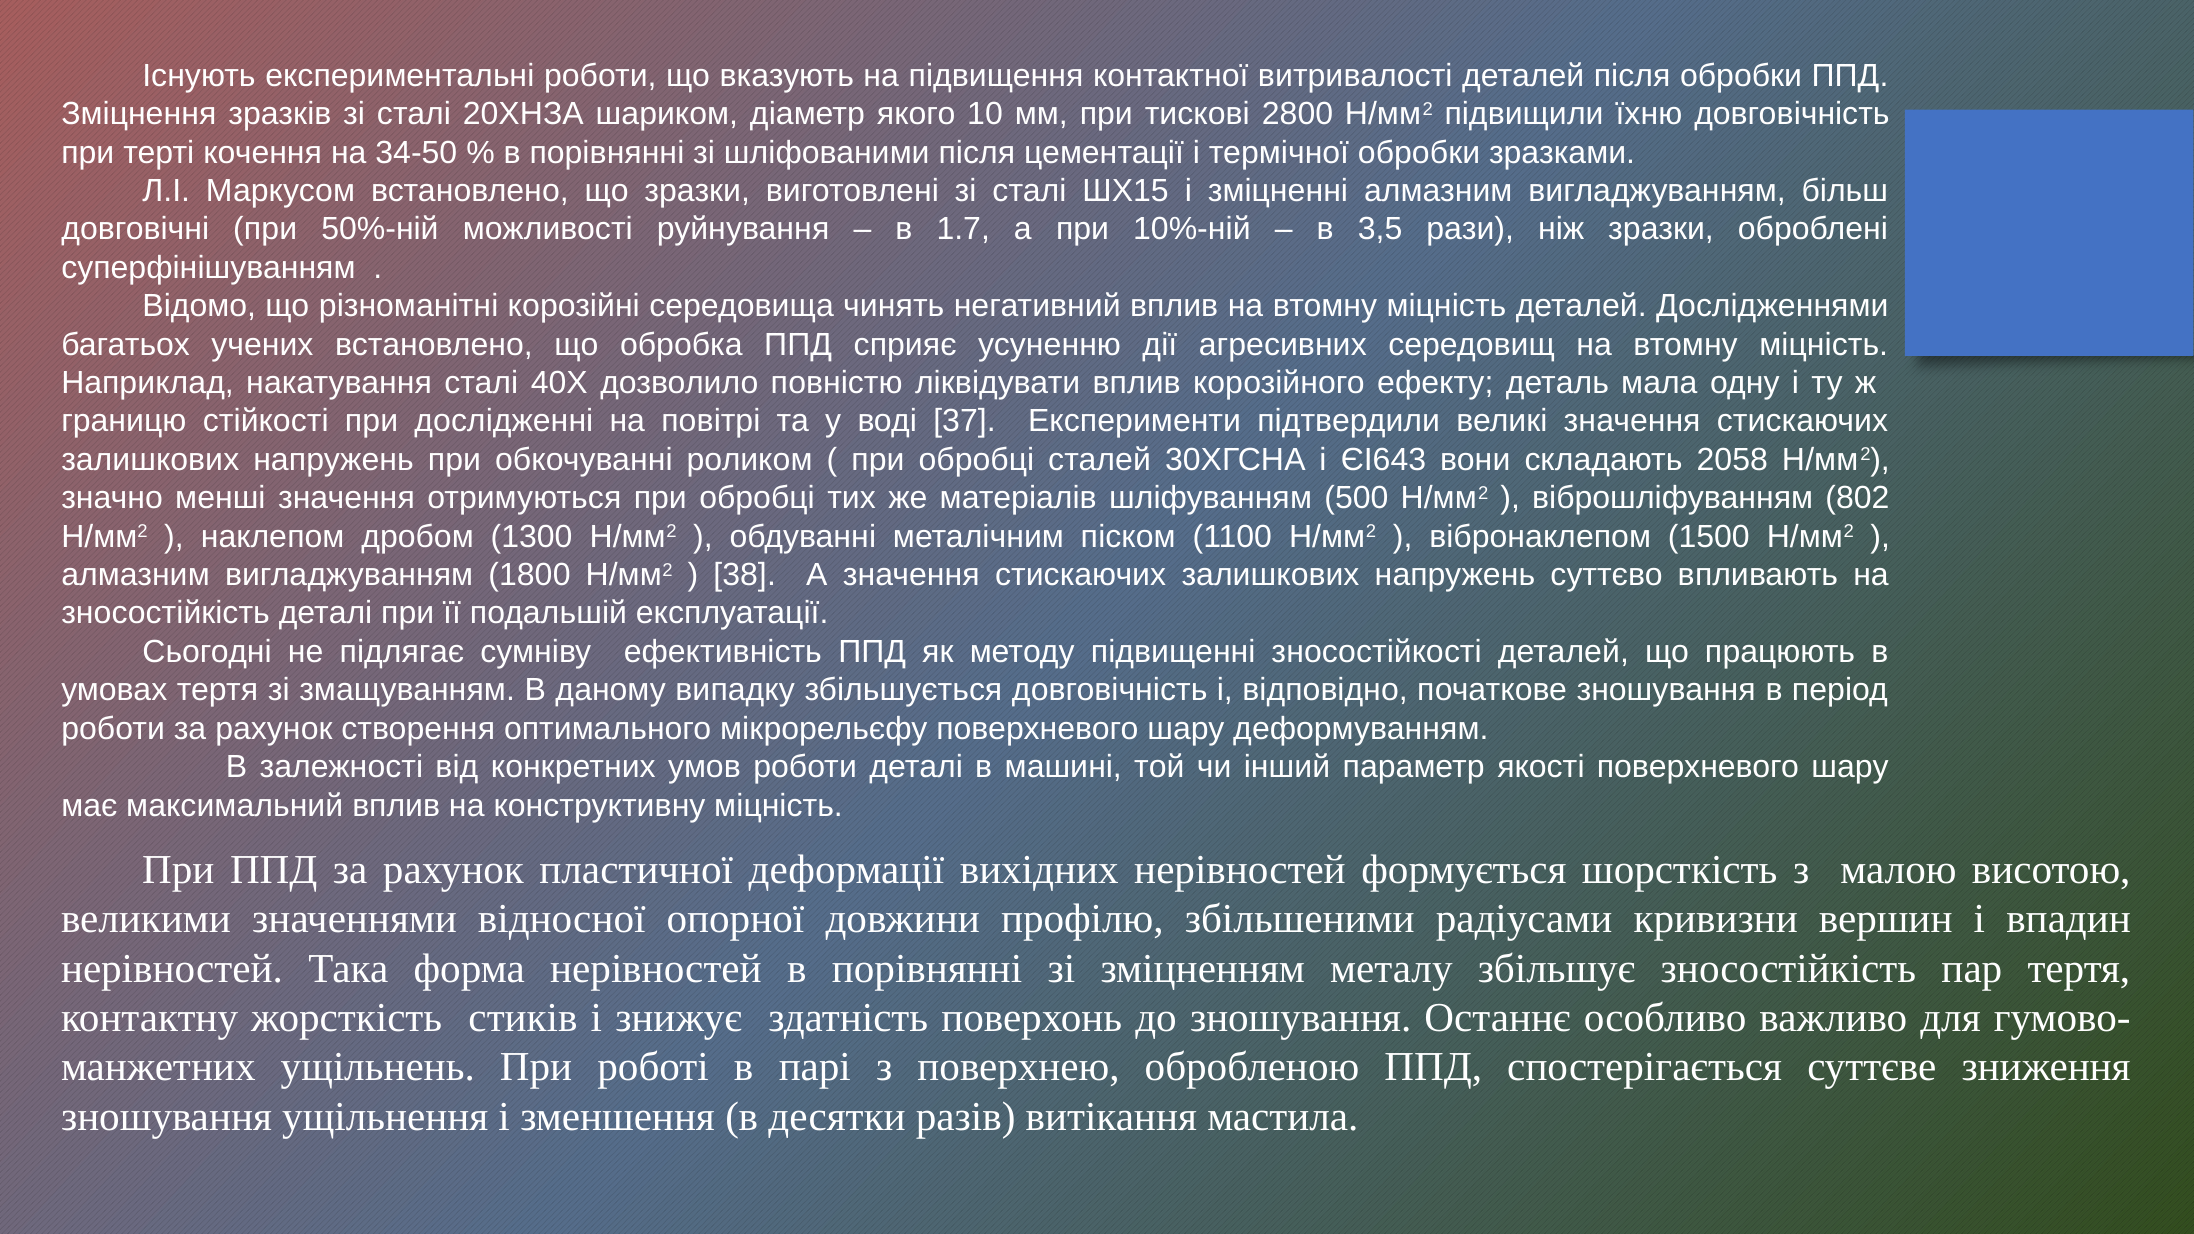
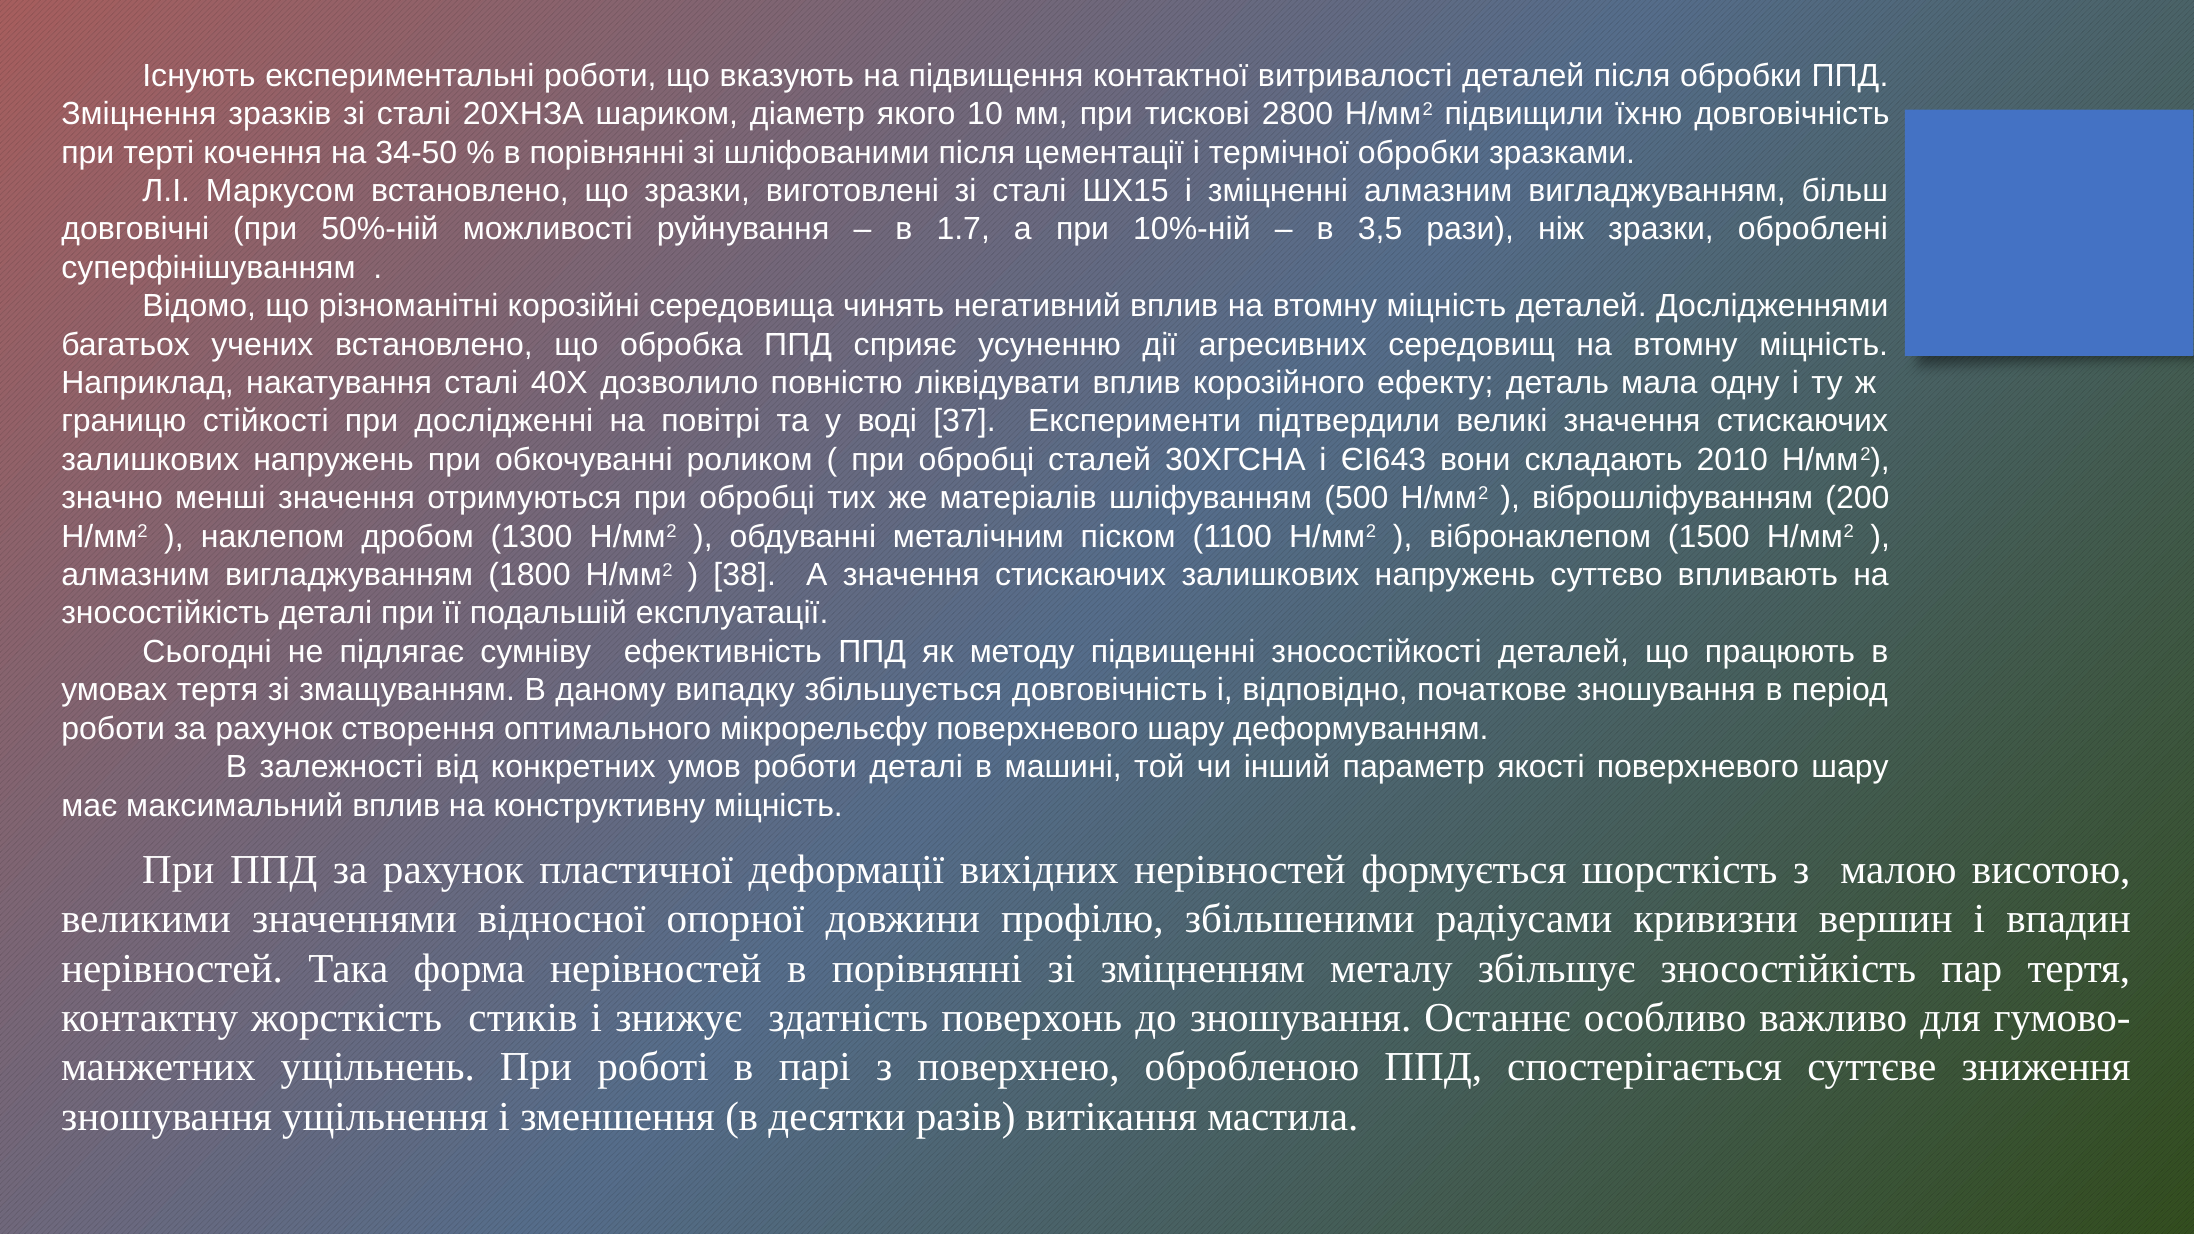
2058: 2058 -> 2010 (1732, 460)
802: 802 -> 200 (1858, 498)
